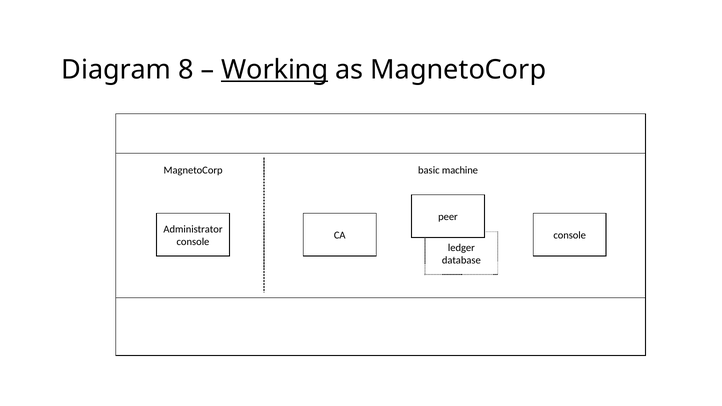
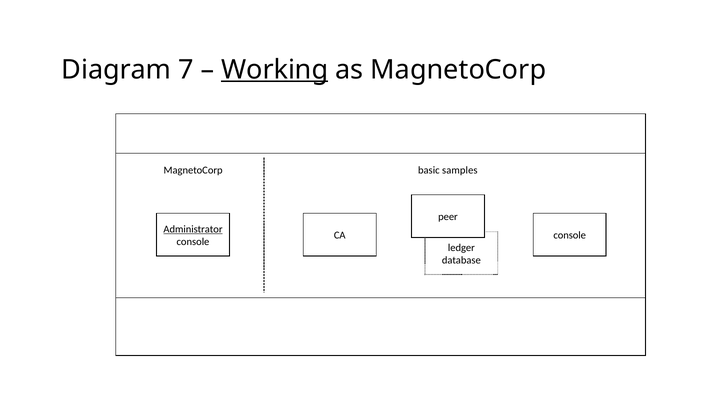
8: 8 -> 7 (186, 70)
machine: machine -> samples (460, 170)
Administrator underline: none -> present (193, 229)
